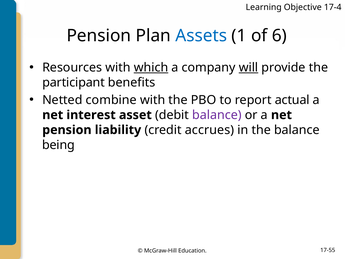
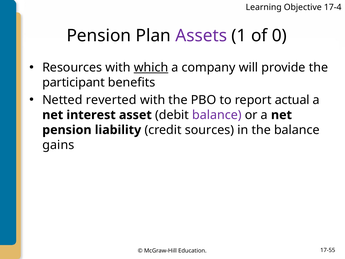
Assets colour: blue -> purple (201, 36)
6: 6 -> 0 (279, 36)
will underline: present -> none (248, 68)
combine: combine -> reverted (111, 100)
accrues: accrues -> sources (210, 130)
being: being -> gains (58, 145)
